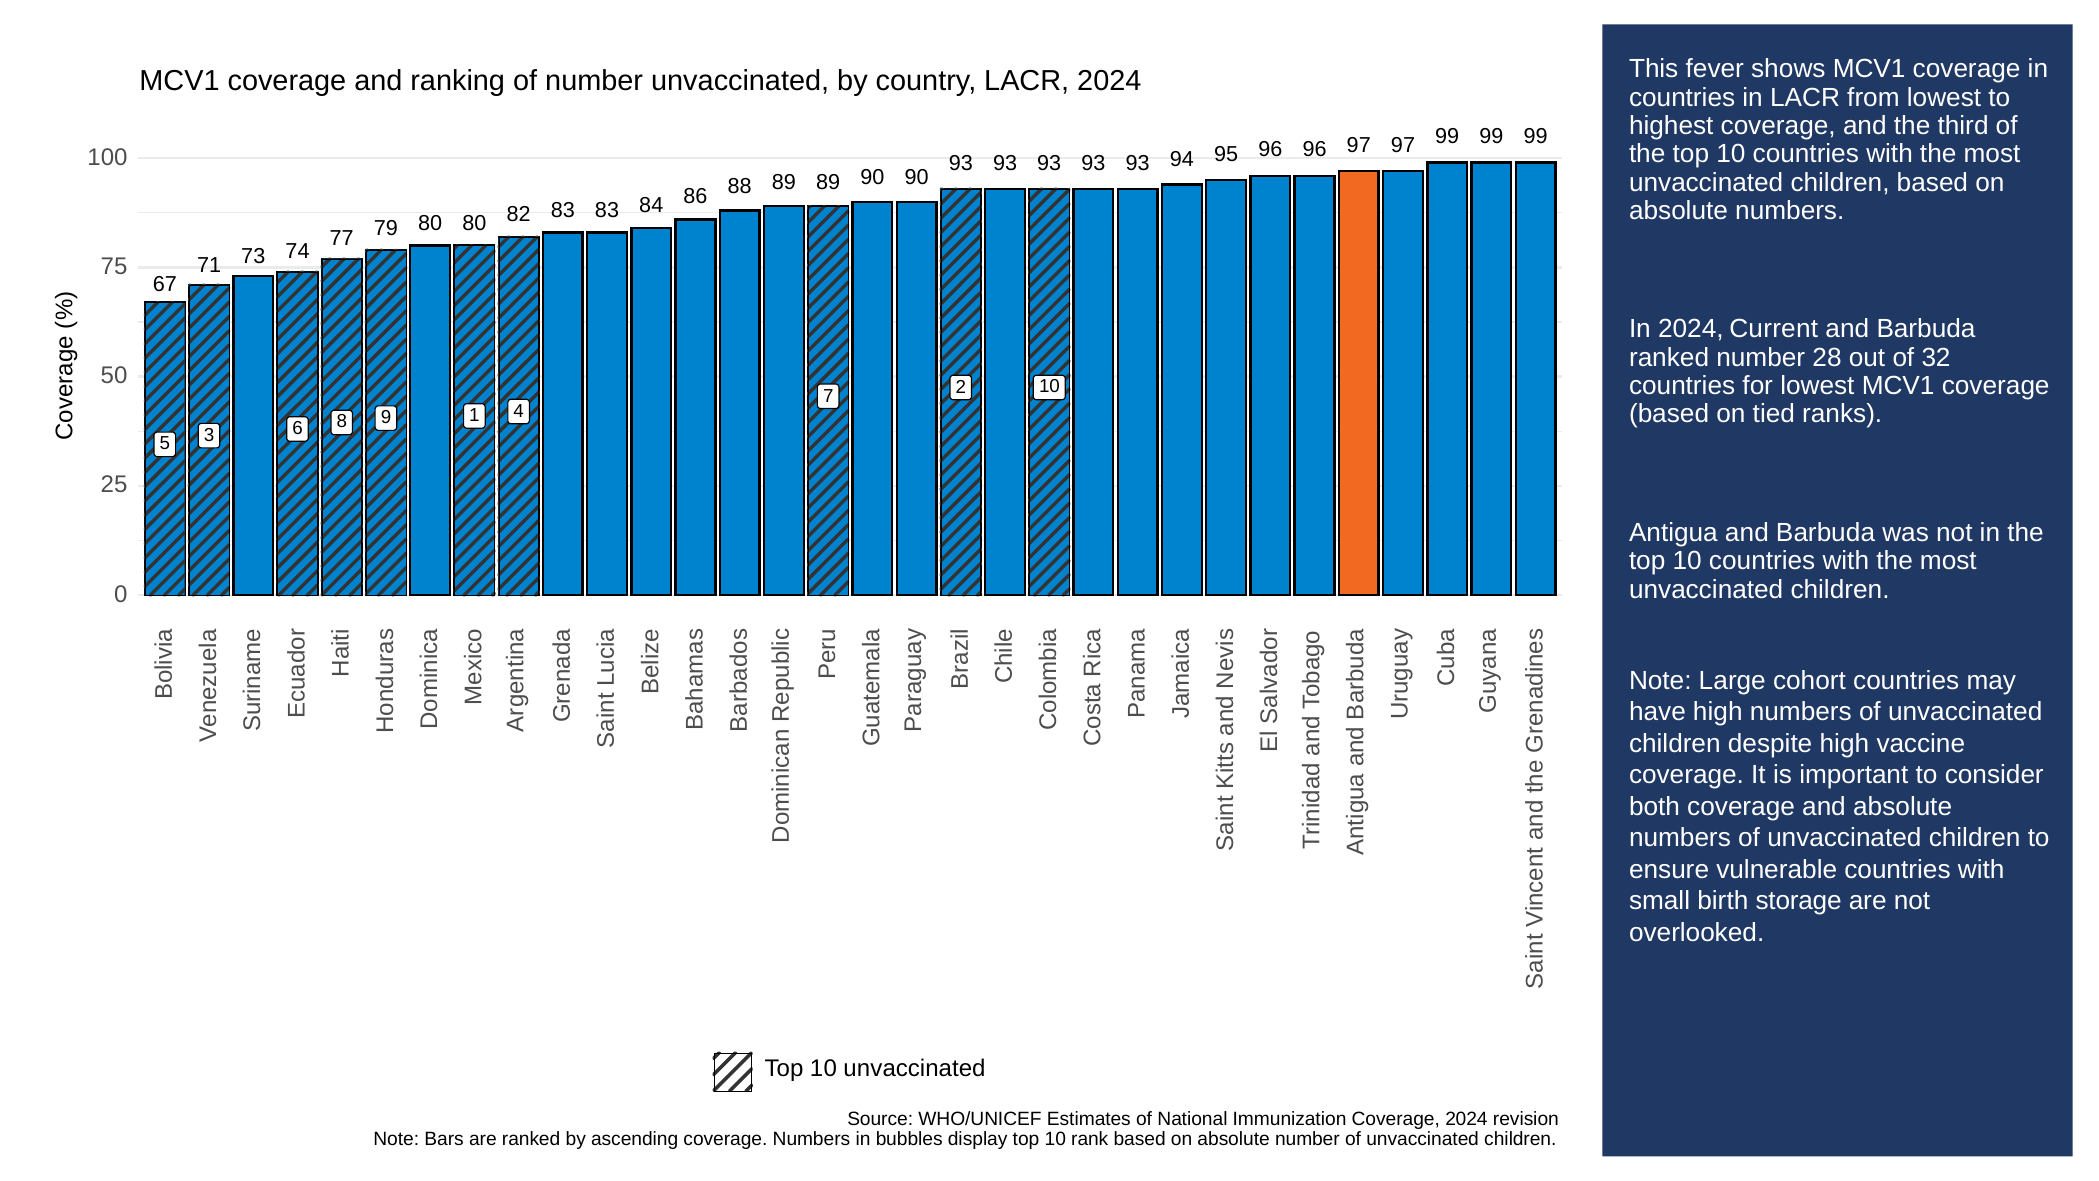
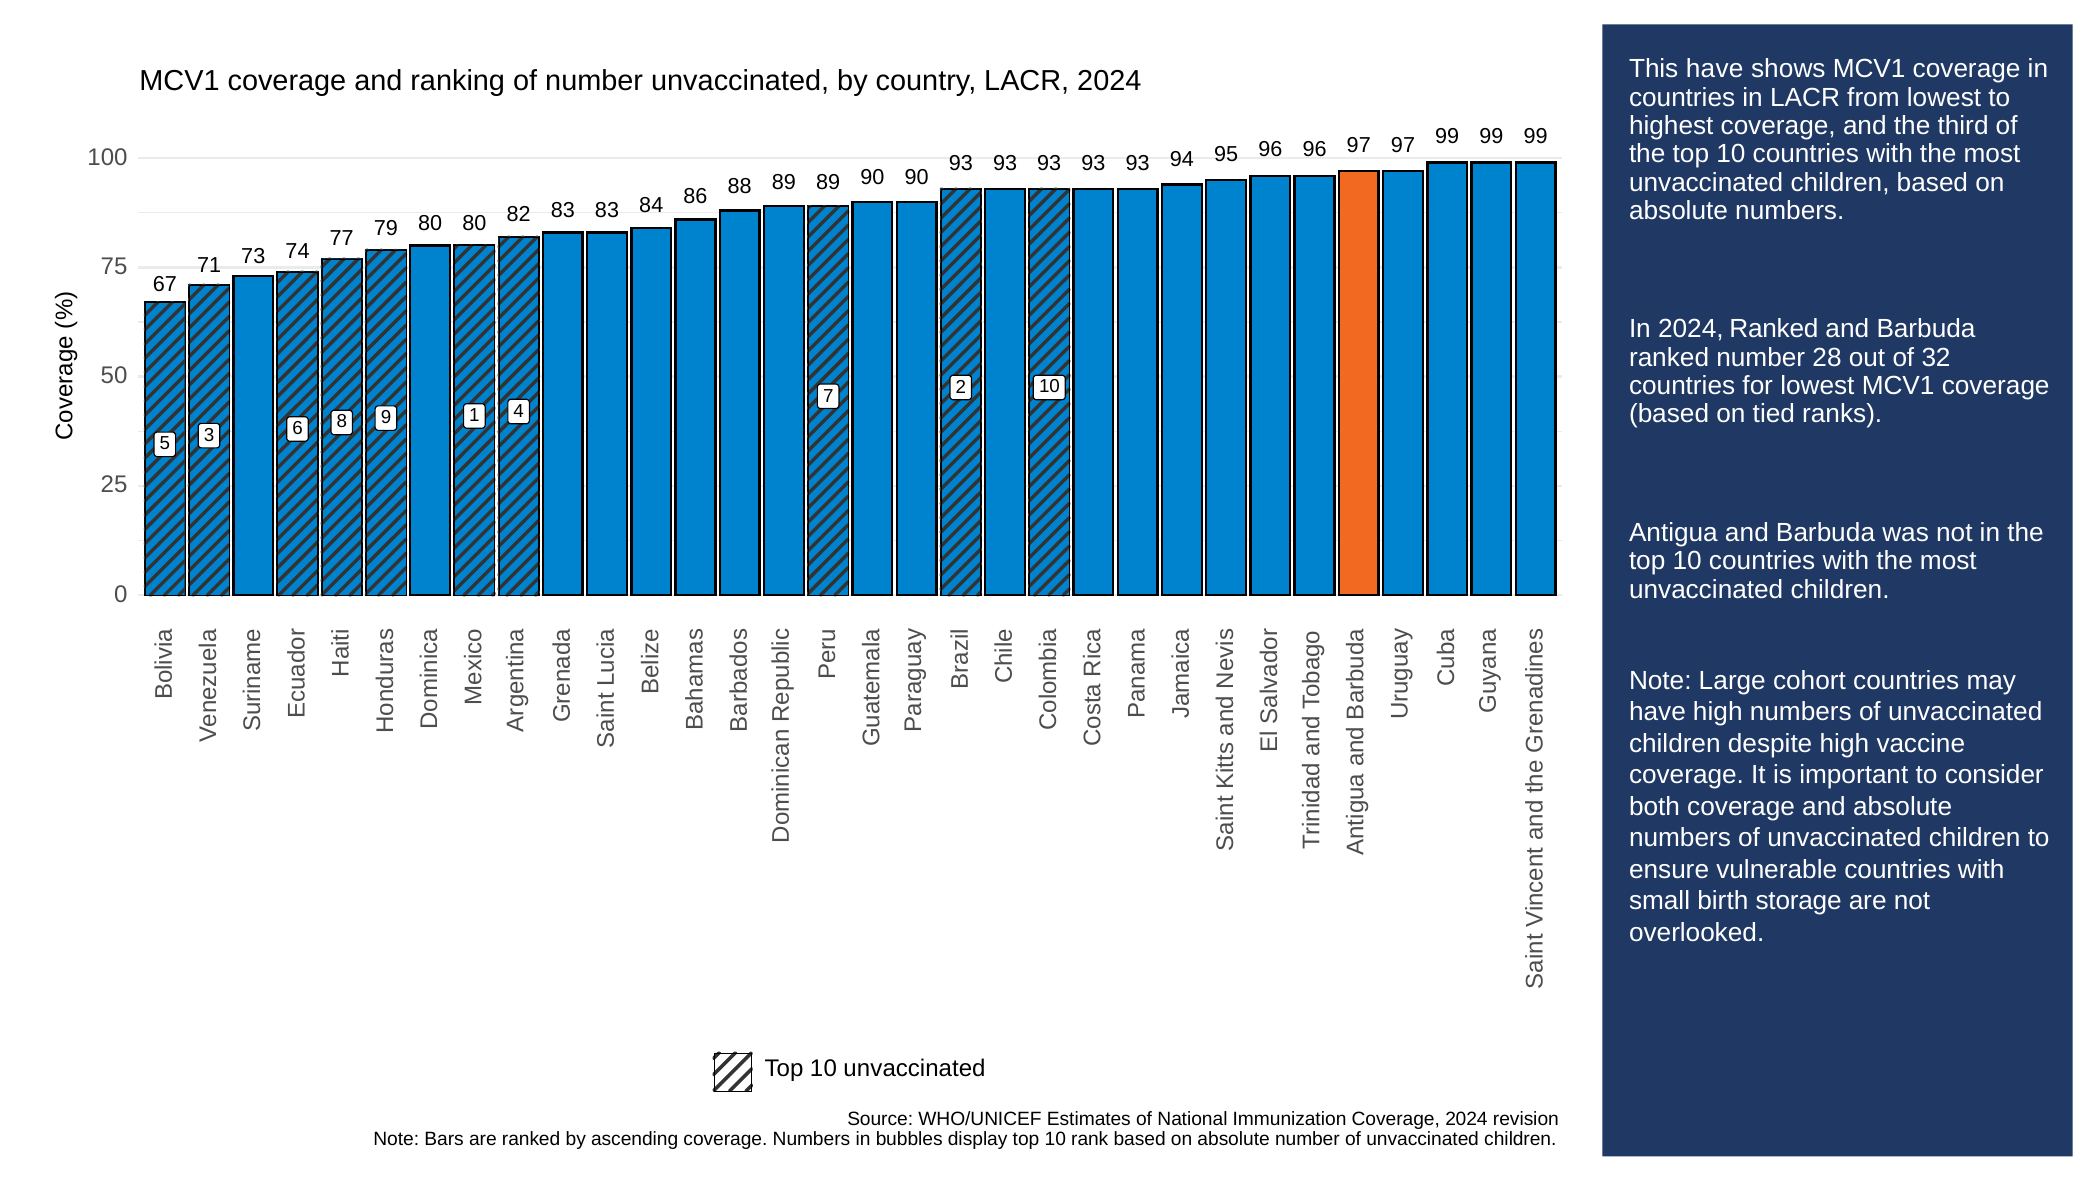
This fever: fever -> have (1715, 69)
2024 Current: Current -> Ranked (1774, 329)
